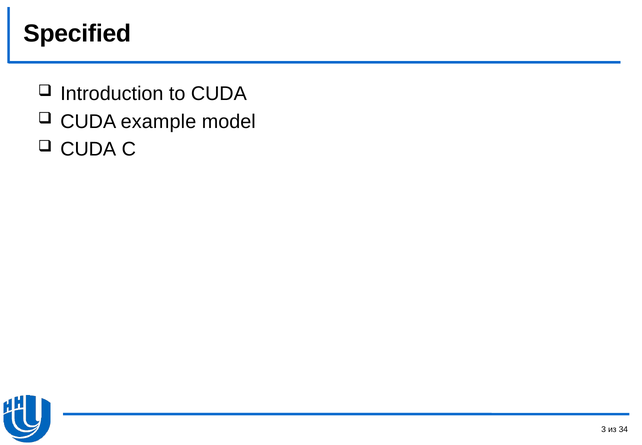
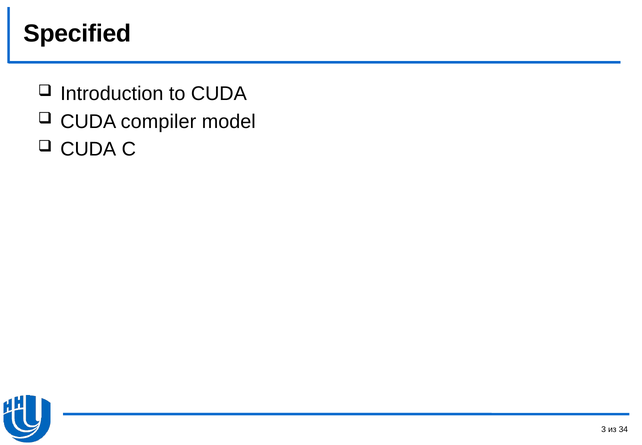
example: example -> compiler (158, 121)
